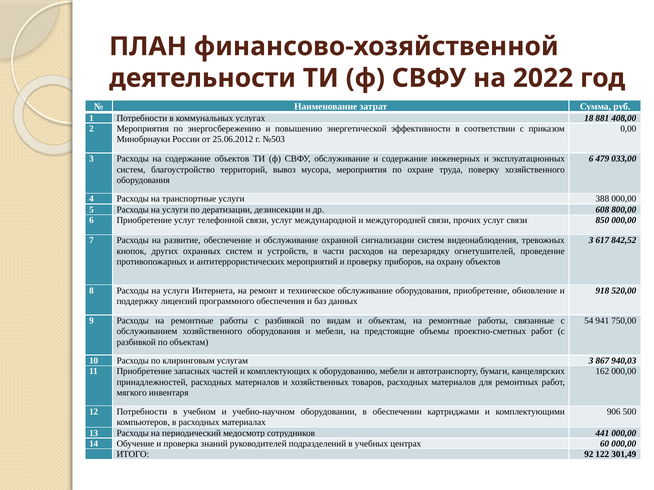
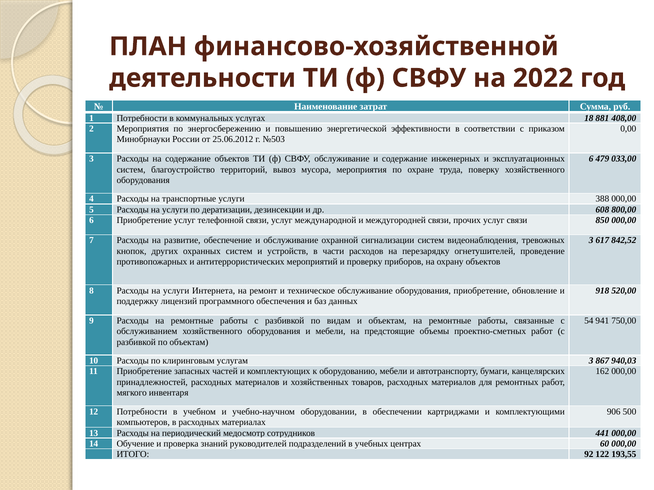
301,49: 301,49 -> 193,55 (624, 455)
